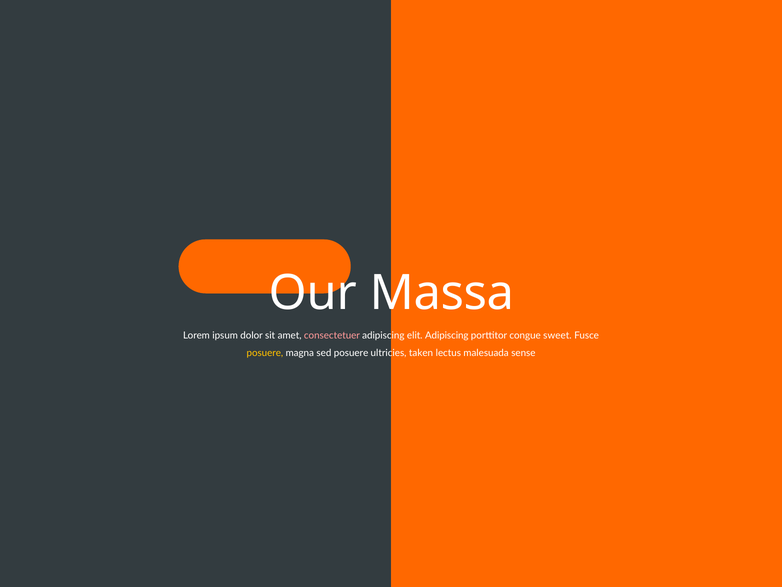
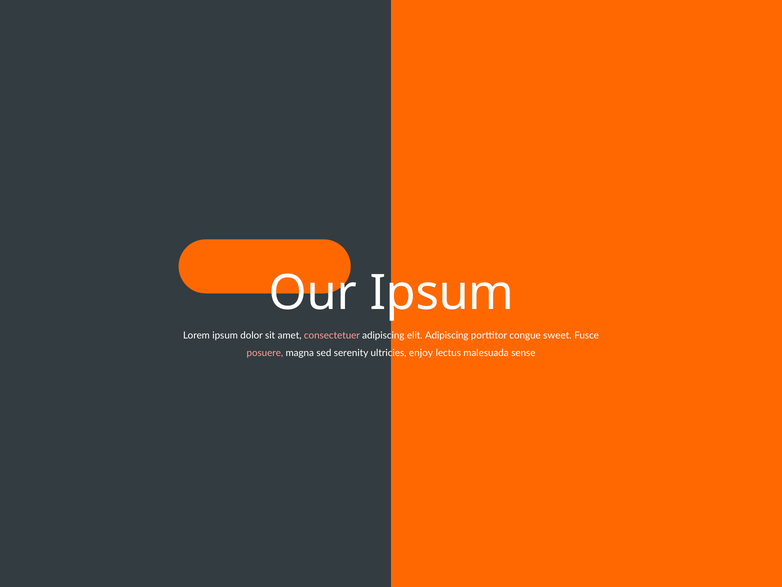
Our Massa: Massa -> Ipsum (442, 293)
posuere colour: yellow -> pink (265, 353)
sed posuere: posuere -> serenity (351, 353)
taken: taken -> enjoy (421, 353)
